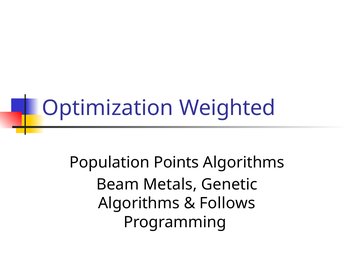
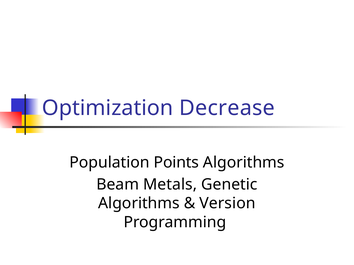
Weighted: Weighted -> Decrease (227, 108)
Follows: Follows -> Version (228, 204)
